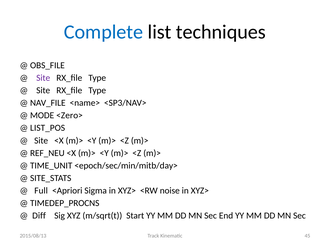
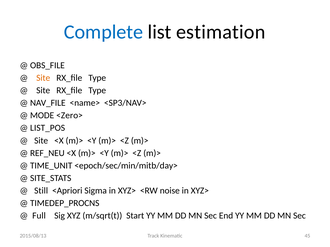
techniques: techniques -> estimation (221, 32)
Site colour: purple -> orange (43, 78)
Full: Full -> Still (41, 191)
Diff: Diff -> Full (39, 216)
